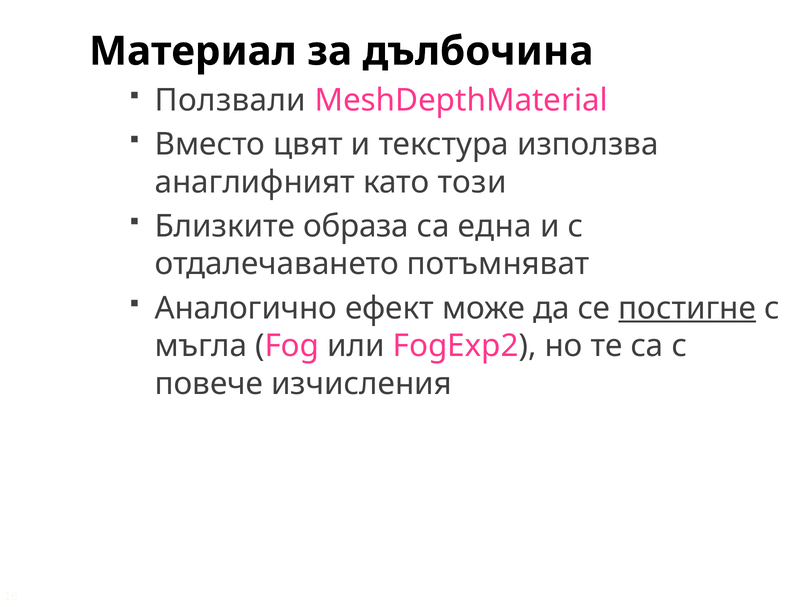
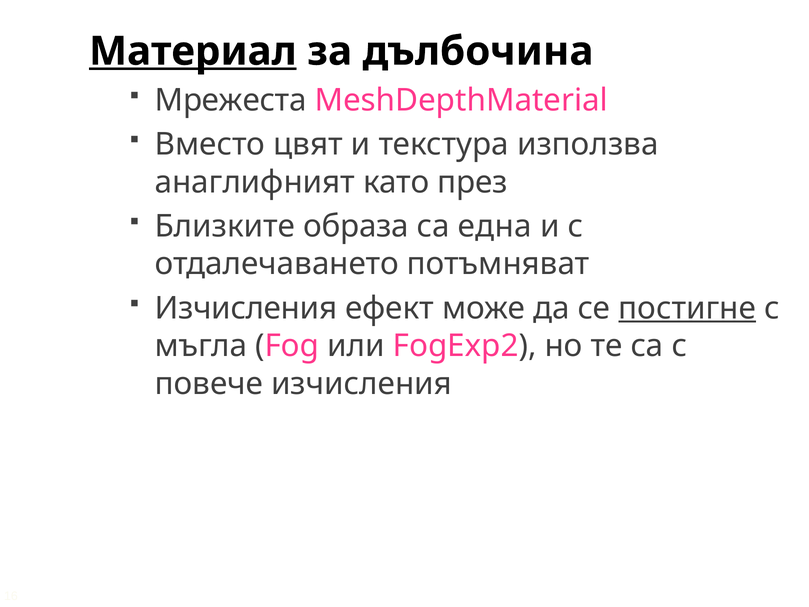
Материал underline: none -> present (193, 51)
Ползвали: Ползвали -> Мрежеста (231, 100)
този: този -> през (472, 182)
Аналогично: Аналогично -> Изчисления (246, 308)
